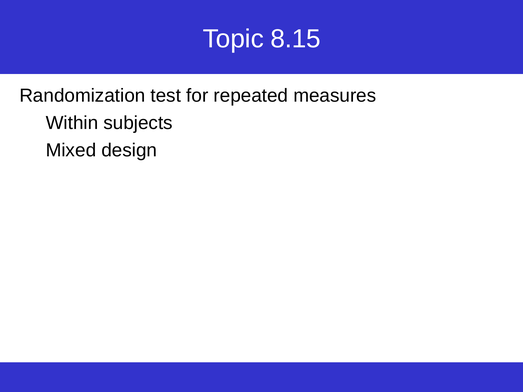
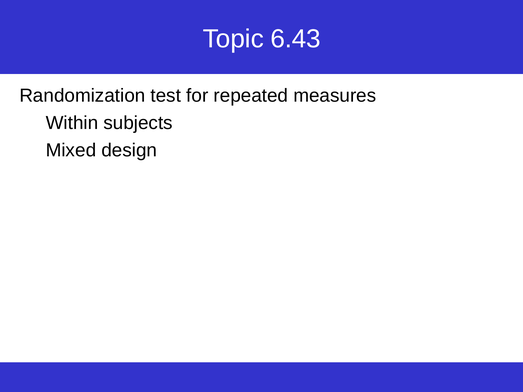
8.15: 8.15 -> 6.43 (296, 39)
